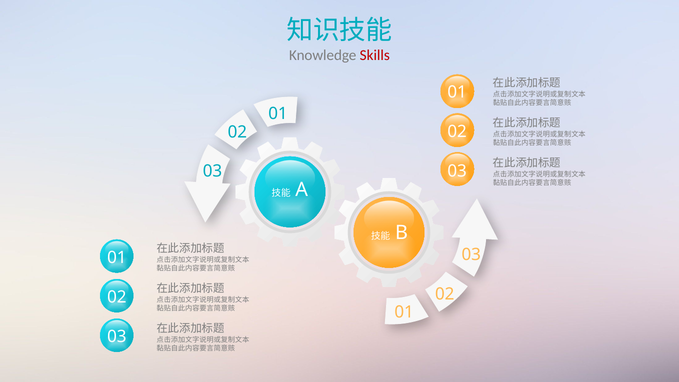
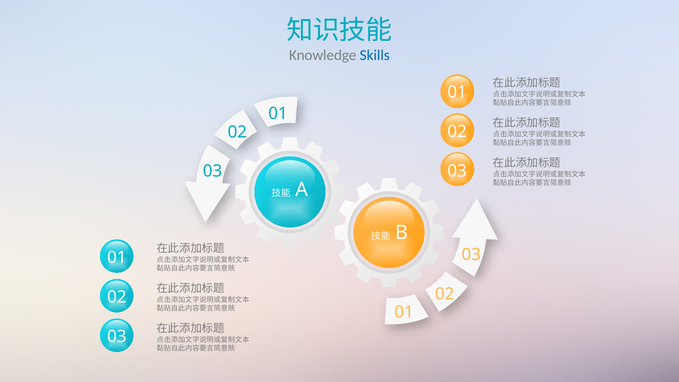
Skills colour: red -> blue (375, 55)
